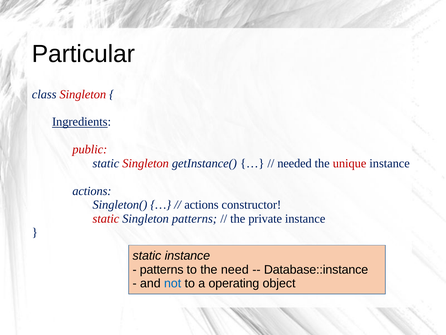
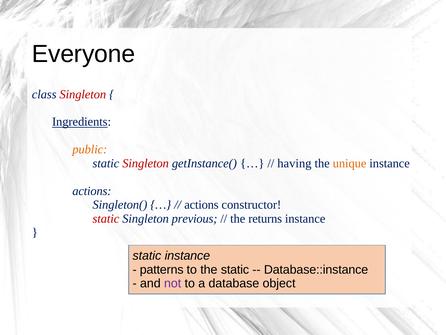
Particular: Particular -> Everyone (83, 54)
public colour: red -> orange (90, 149)
needed: needed -> having (294, 163)
unique colour: red -> orange (350, 163)
Singleton patterns: patterns -> previous (195, 218)
private: private -> returns (265, 218)
the need: need -> static (235, 269)
not colour: blue -> purple (173, 283)
operating: operating -> database (234, 283)
